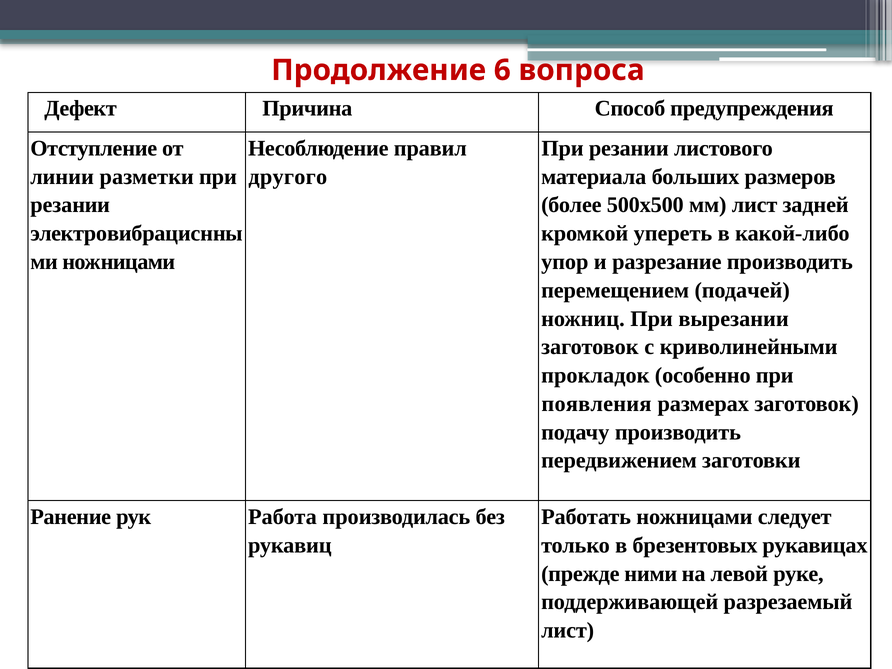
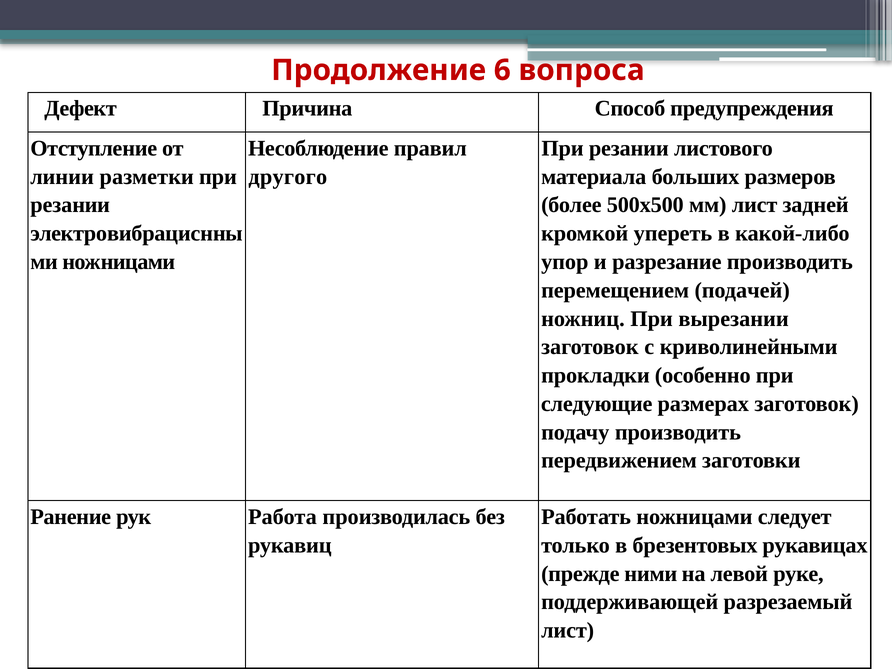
прокладок: прокладок -> прокладки (595, 375)
появления: появления -> следующие (597, 404)
